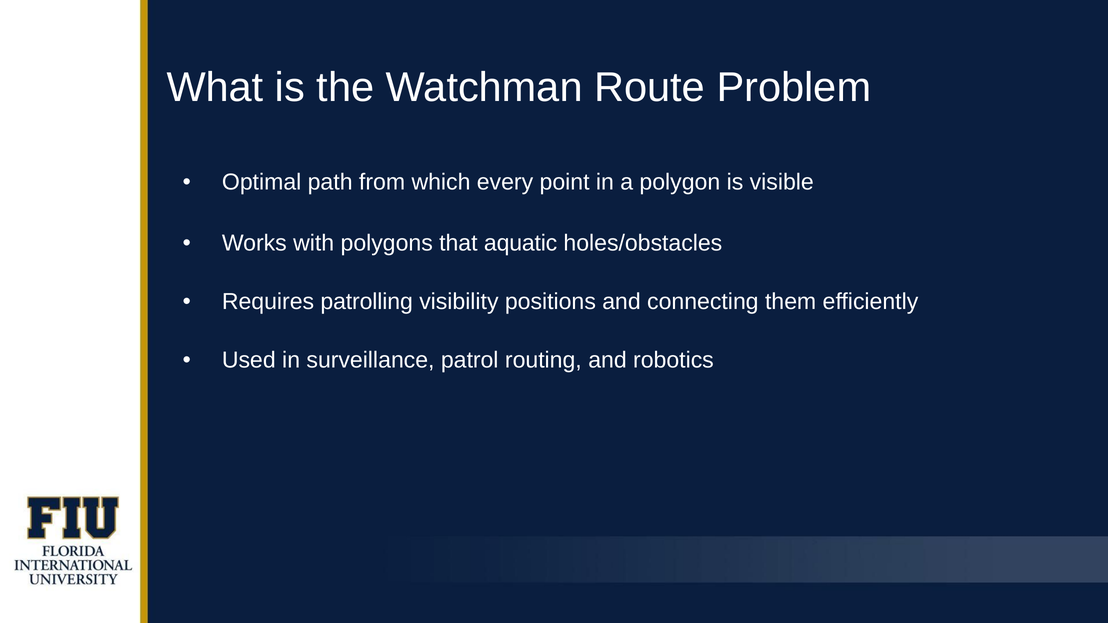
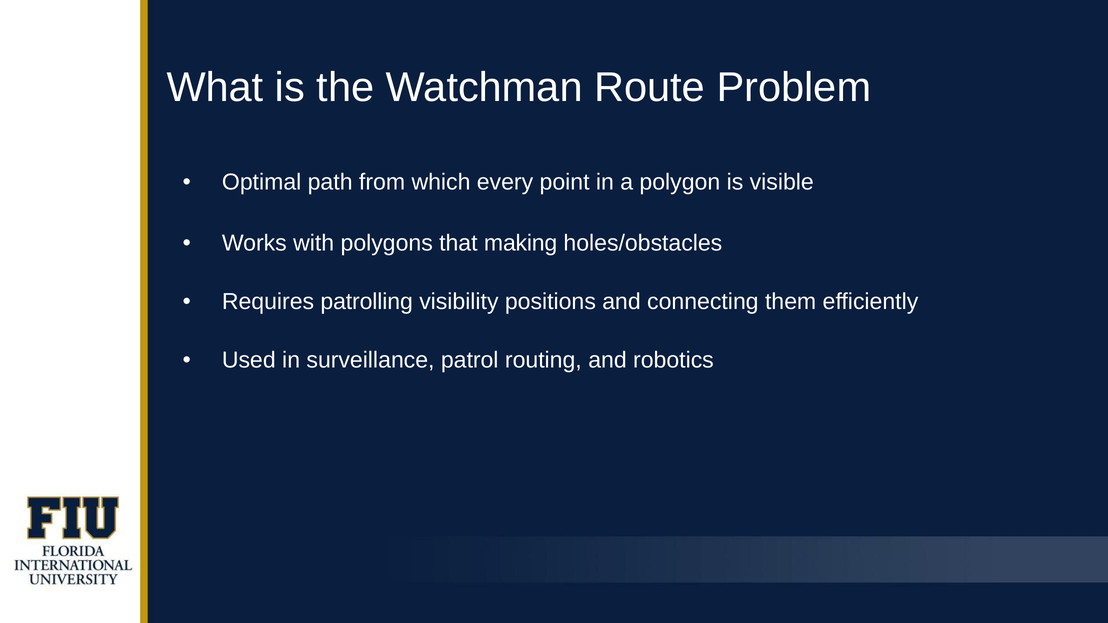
aquatic: aquatic -> making (521, 243)
